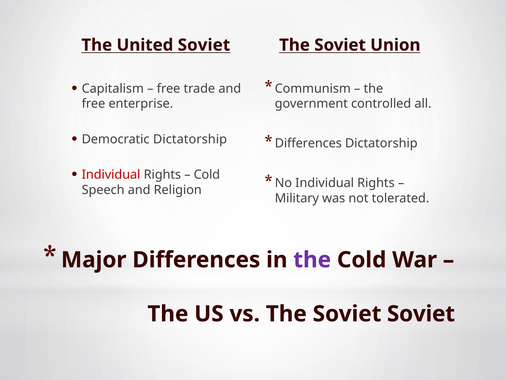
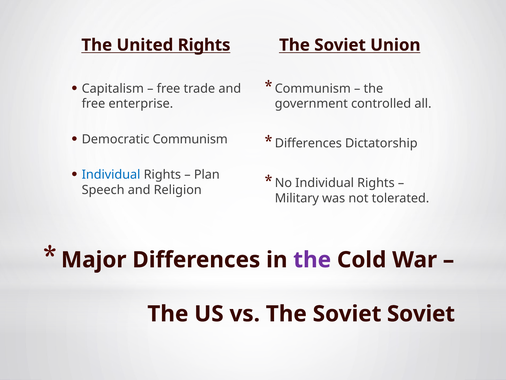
United Soviet: Soviet -> Rights (204, 45)
Democratic Dictatorship: Dictatorship -> Communism (190, 139)
Individual colour: red -> blue (111, 175)
Cold: Cold -> Plan (207, 175)
